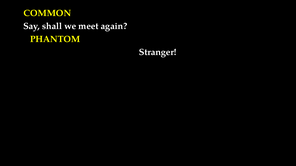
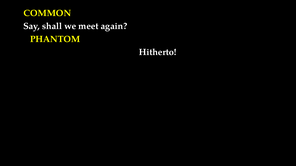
Stranger: Stranger -> Hitherto (158, 52)
